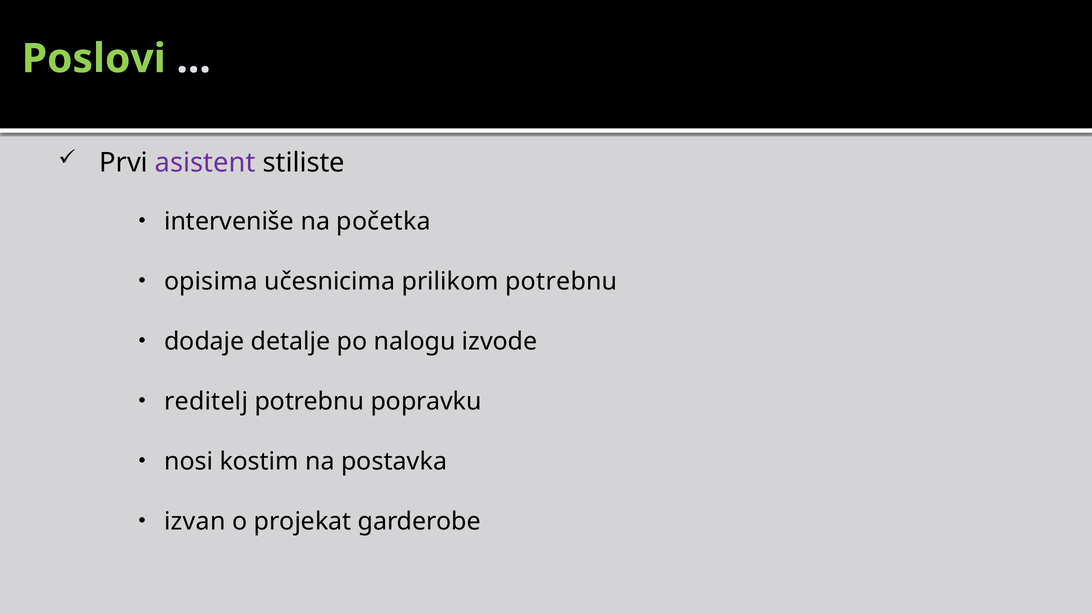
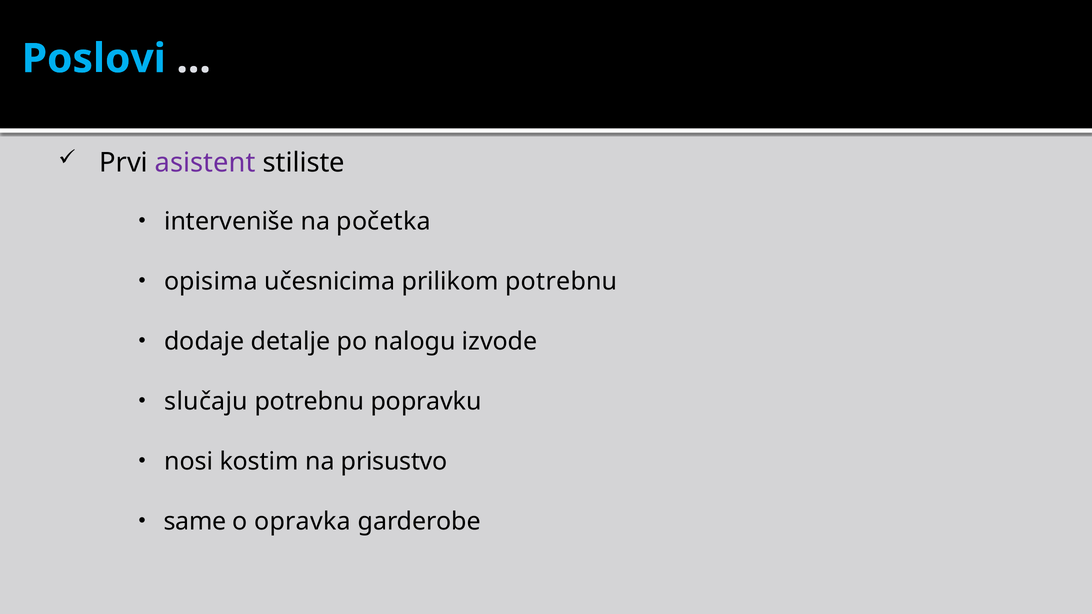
Poslovi colour: light green -> light blue (94, 59)
reditelj: reditelj -> slučaju (206, 402)
postavka: postavka -> prisustvo (394, 462)
izvan: izvan -> same (195, 522)
projekat: projekat -> opravka (302, 522)
